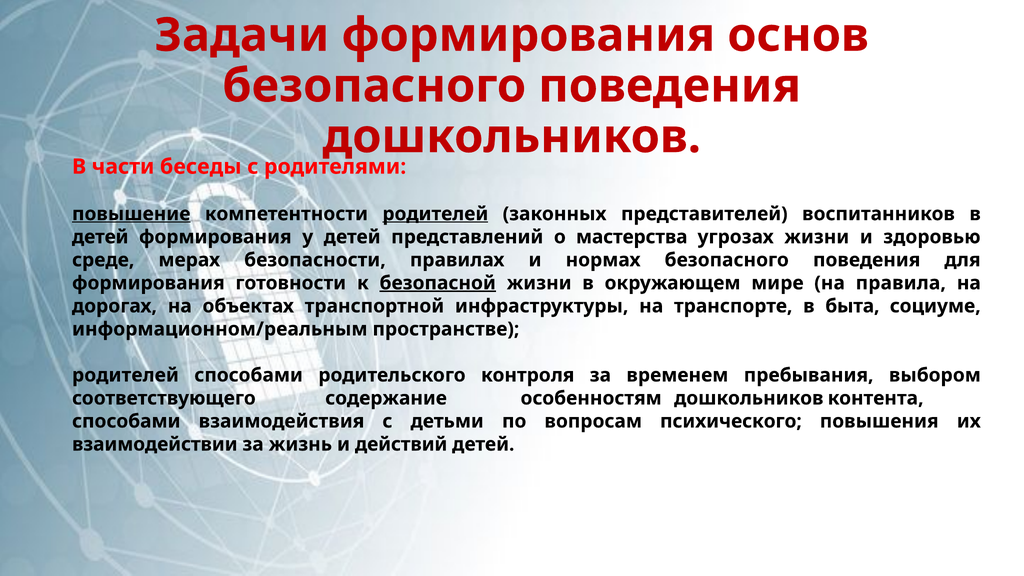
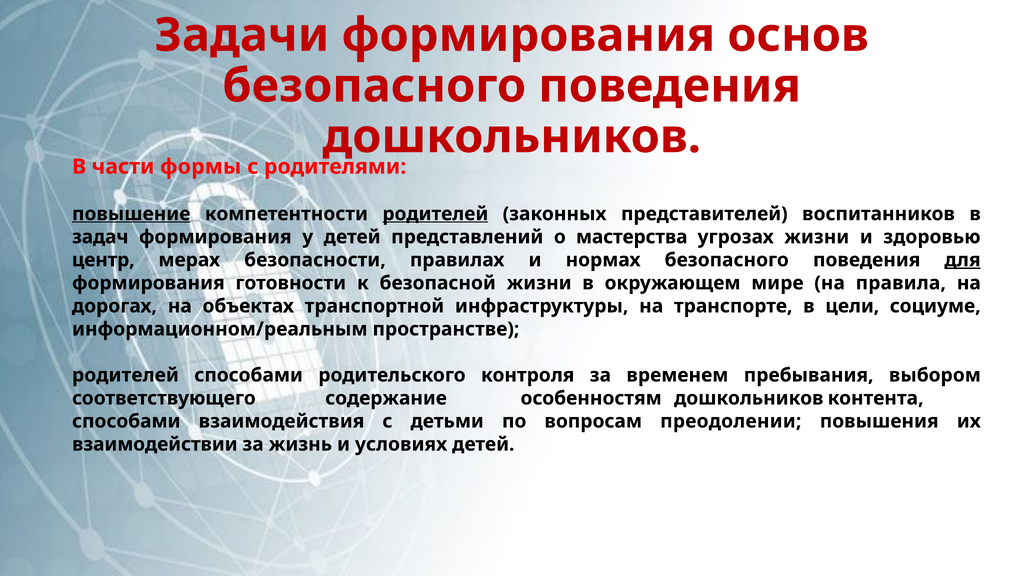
беседы: беседы -> формы (201, 167)
детей: детей -> задач (100, 237)
среде: среде -> центр (103, 260)
для underline: none -> present (963, 260)
безопасной underline: present -> none (438, 283)
быта: быта -> цели (852, 306)
психического: психического -> преодолении (731, 421)
действий: действий -> условиях (401, 444)
